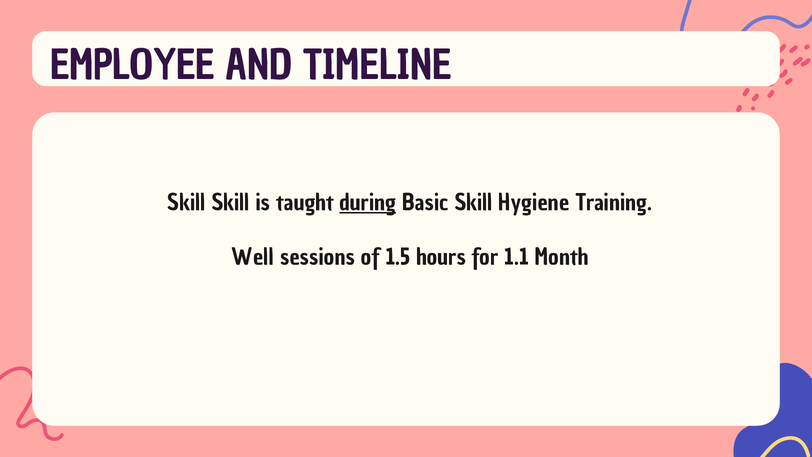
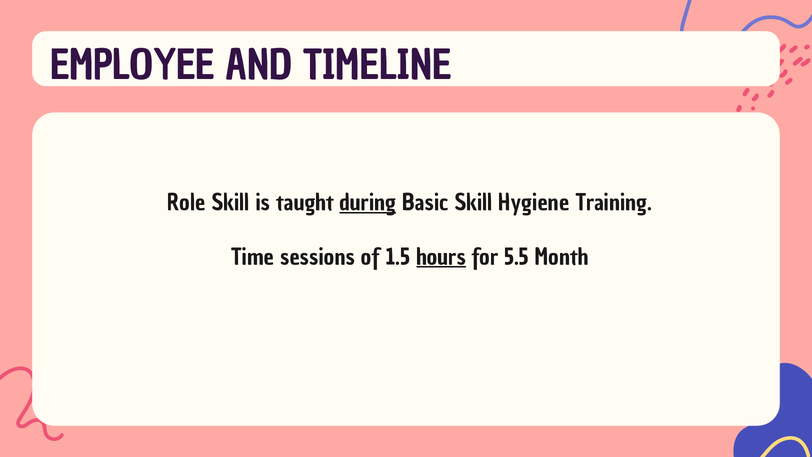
Skill: Skill -> Role (186, 203)
Well: Well -> Time (253, 257)
hours underline: none -> present (441, 257)
1.1: 1.1 -> 5.5 (517, 257)
